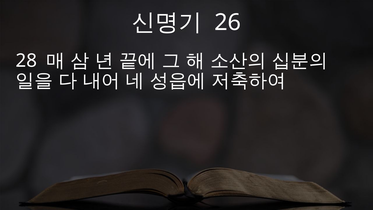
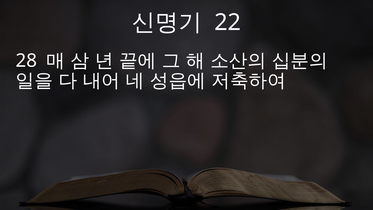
26: 26 -> 22 (228, 22)
